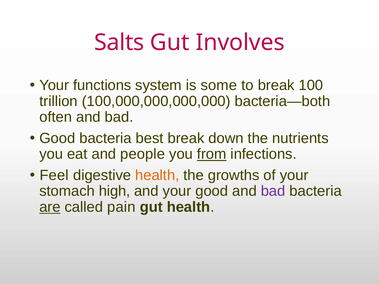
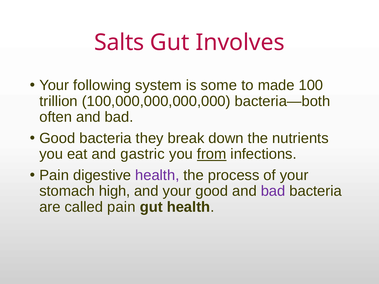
functions: functions -> following (102, 85)
to break: break -> made (276, 85)
best: best -> they (150, 138)
people: people -> gastric (143, 154)
Feel: Feel -> Pain (54, 175)
health colour: orange -> purple (157, 175)
growths: growths -> process (234, 175)
are underline: present -> none (50, 207)
